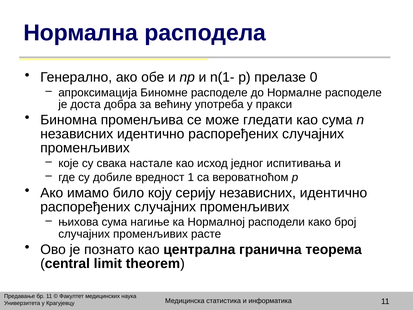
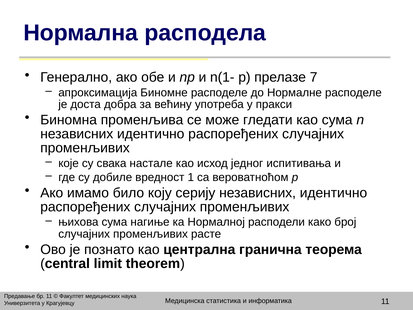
0: 0 -> 7 (314, 77)
